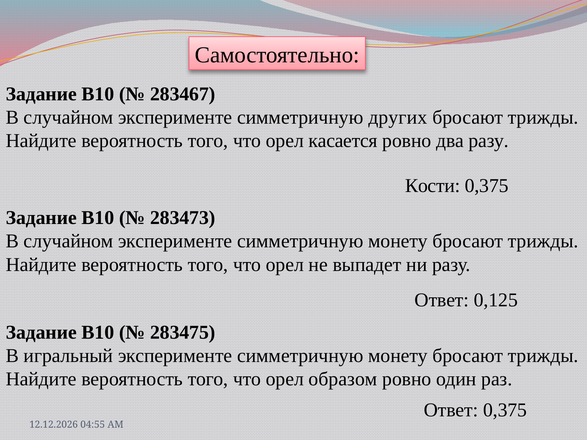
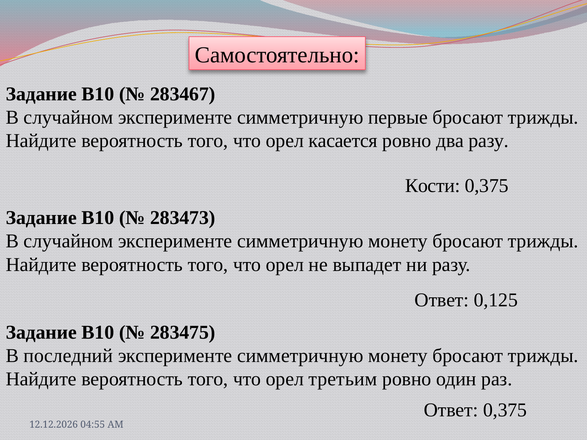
других: других -> первые (398, 117)
игральный: игральный -> последний (68, 356)
образом: образом -> третьим (343, 379)
